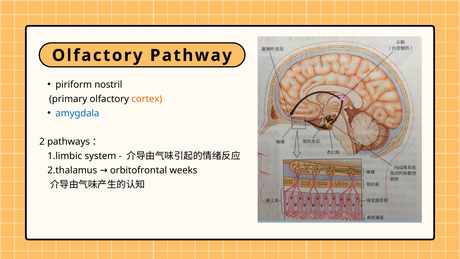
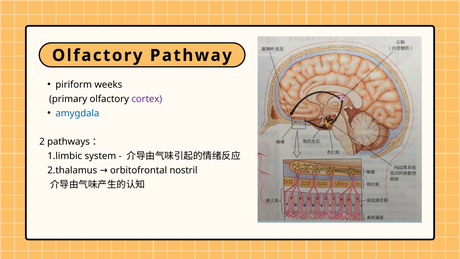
nostril: nostril -> weeks (108, 85)
cortex colour: orange -> purple (147, 99)
weeks: weeks -> nostril (183, 170)
